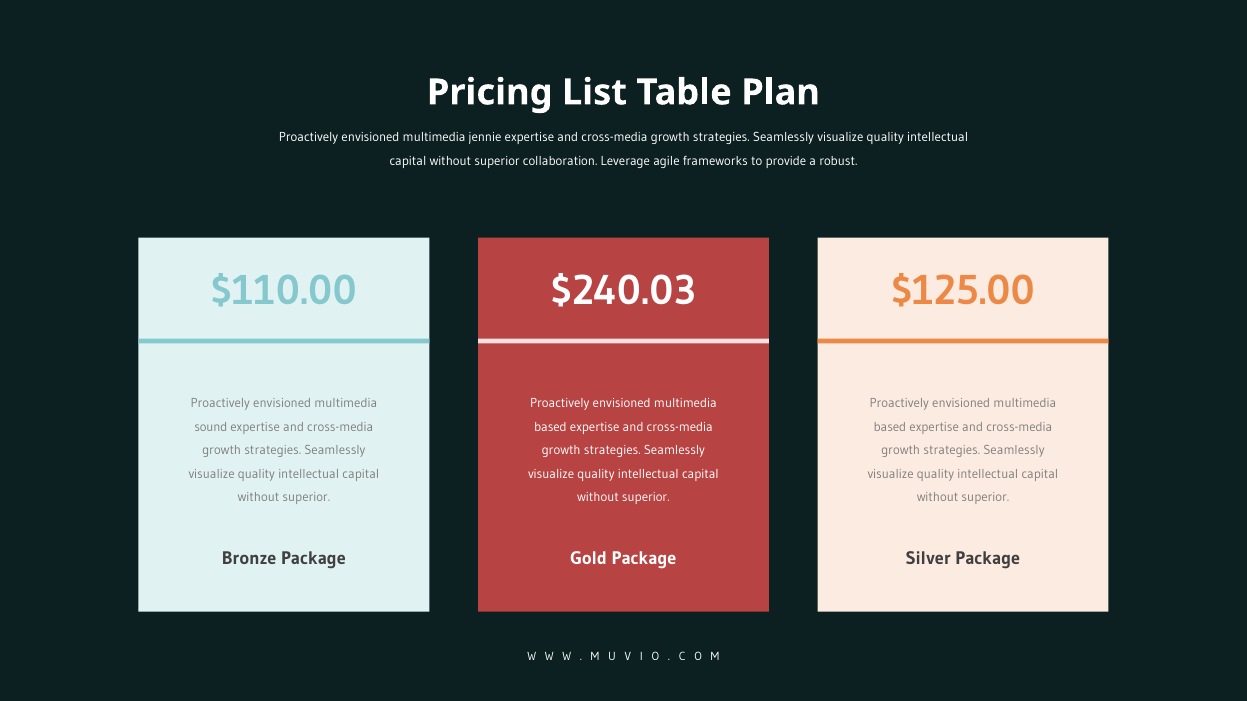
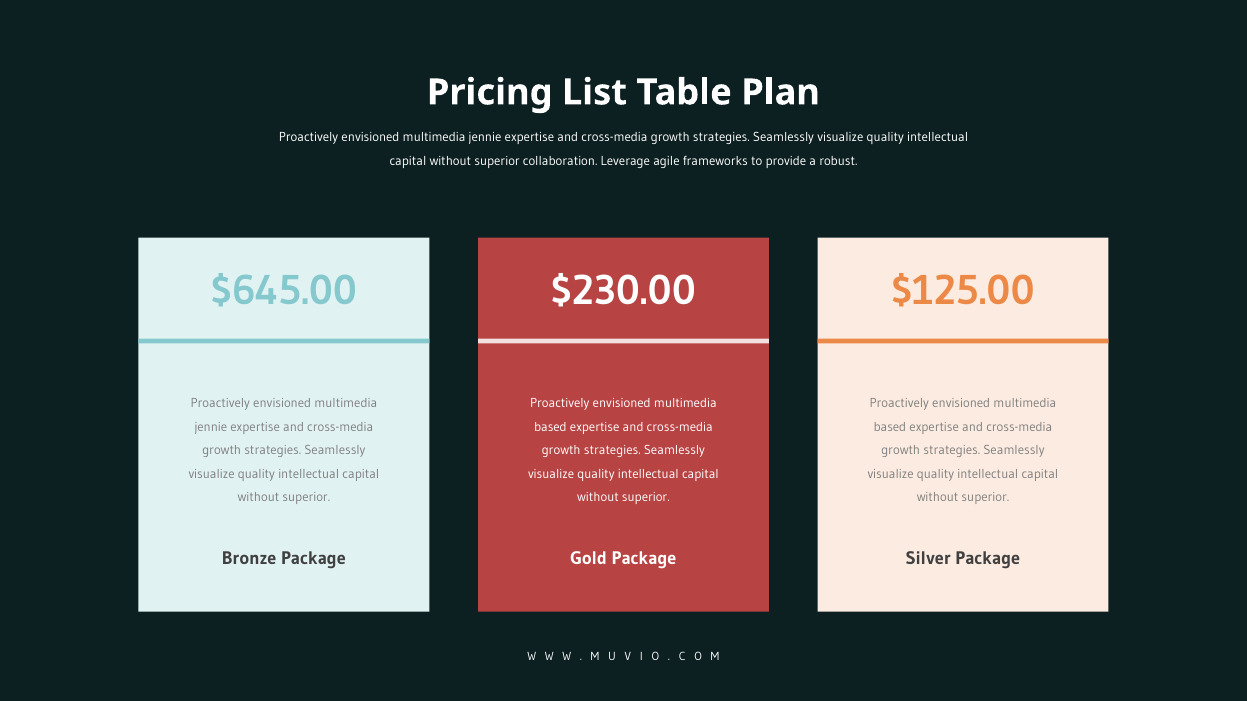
$110.00: $110.00 -> $645.00 (284, 291)
$240.03: $240.03 -> $230.00 (623, 291)
sound: sound -> jennie (211, 427)
